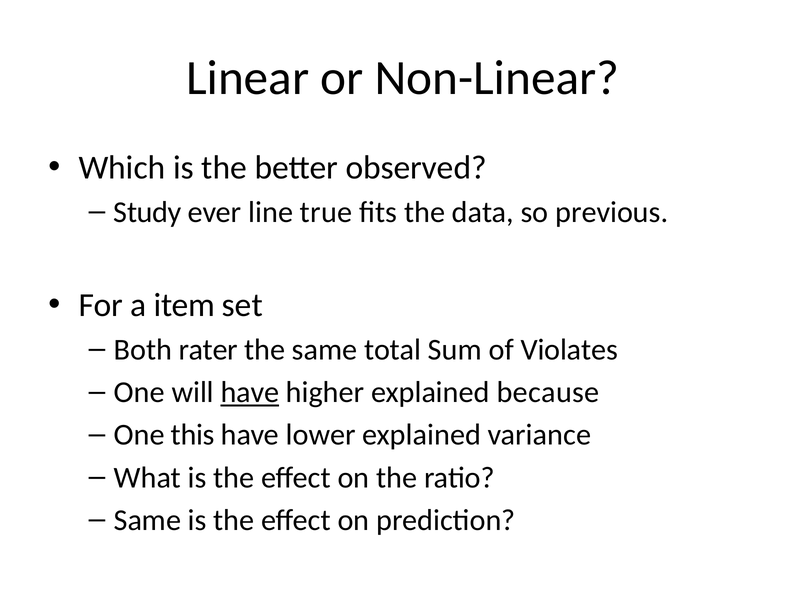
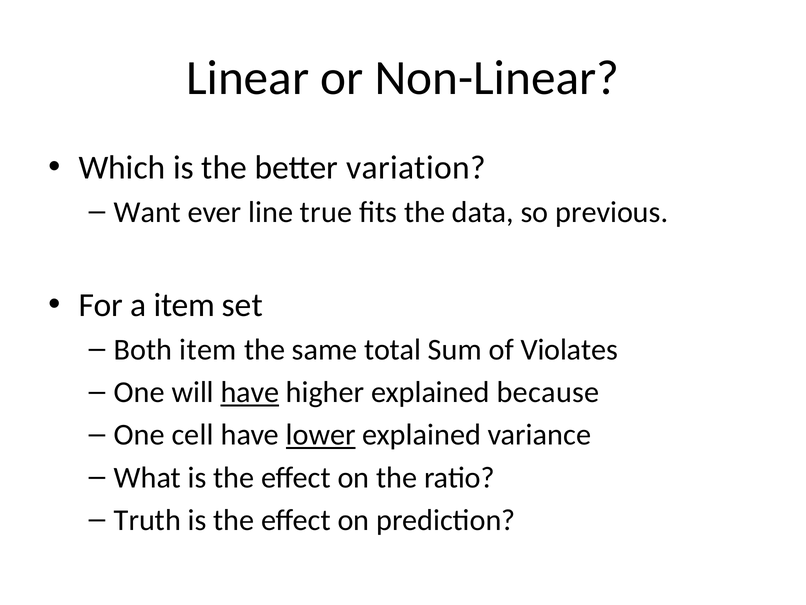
observed: observed -> variation (416, 168)
Study: Study -> Want (147, 212)
Both rater: rater -> item (208, 349)
this: this -> cell (193, 435)
lower underline: none -> present (321, 435)
Same: Same -> Truth (147, 520)
